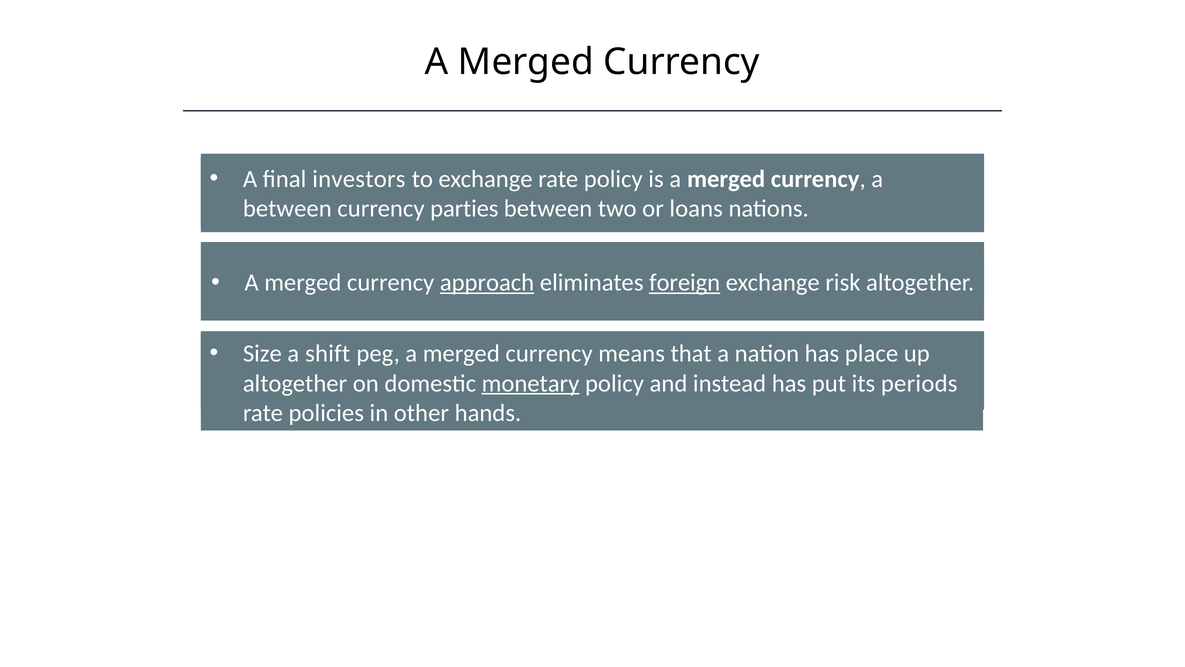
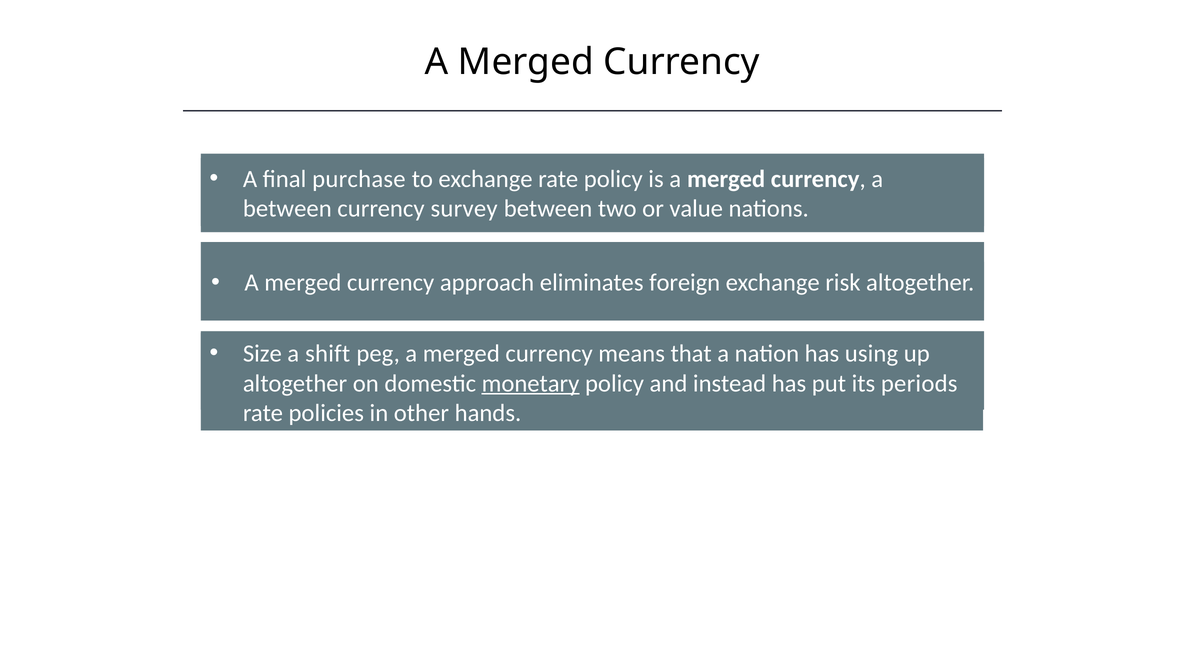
investors: investors -> purchase (359, 179)
parties: parties -> survey (464, 209)
loans: loans -> value (696, 209)
approach underline: present -> none (487, 283)
foreign underline: present -> none (685, 283)
place: place -> using (871, 353)
